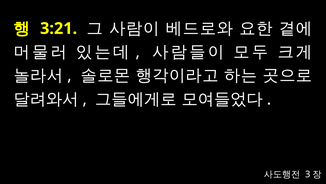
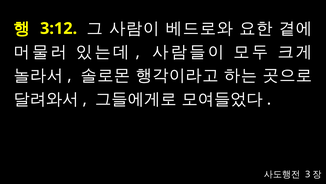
3:21: 3:21 -> 3:12 (59, 28)
